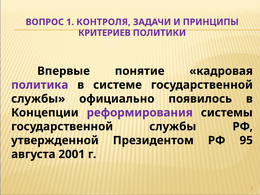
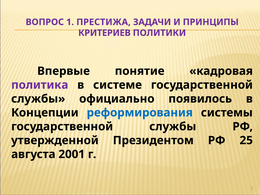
КОНТРОЛЯ: КОНТРОЛЯ -> ПРЕСТИЖА (103, 22)
реформирования colour: purple -> blue (140, 113)
95: 95 -> 25 (246, 140)
